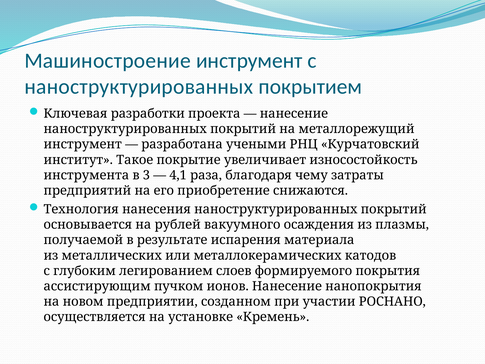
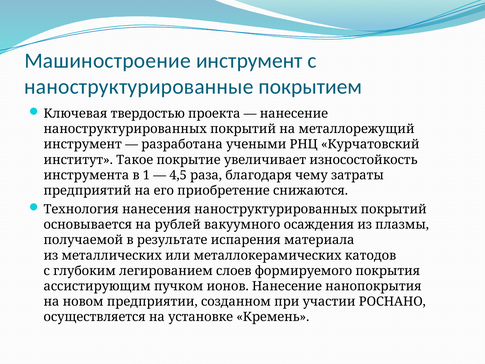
наноструктурированных: наноструктурированных -> наноструктурированные (139, 87)
разработки: разработки -> твердостью (148, 114)
3: 3 -> 1 (146, 175)
4,1: 4,1 -> 4,5 (178, 175)
